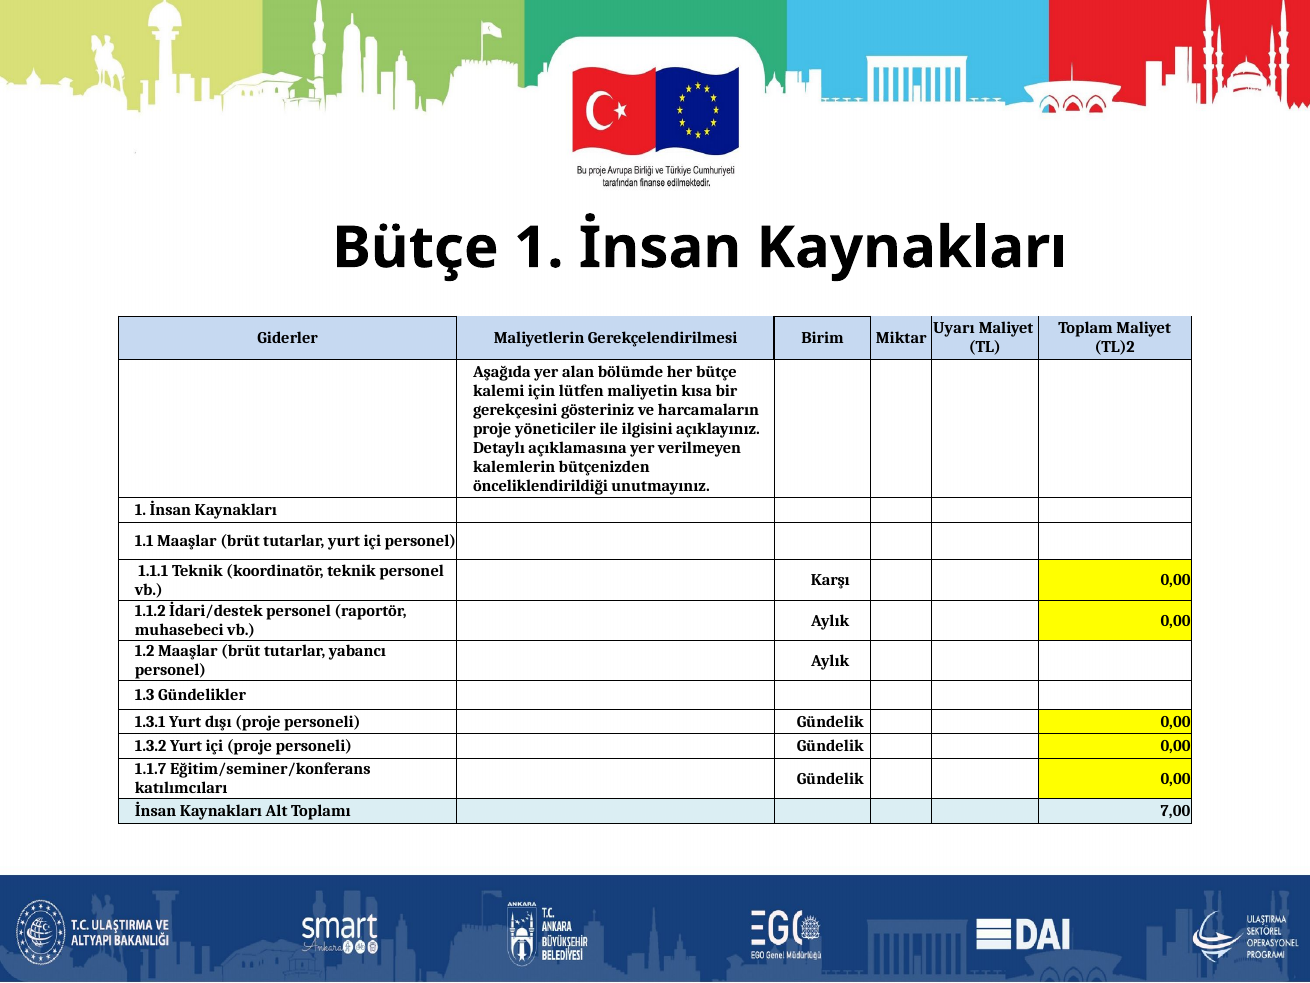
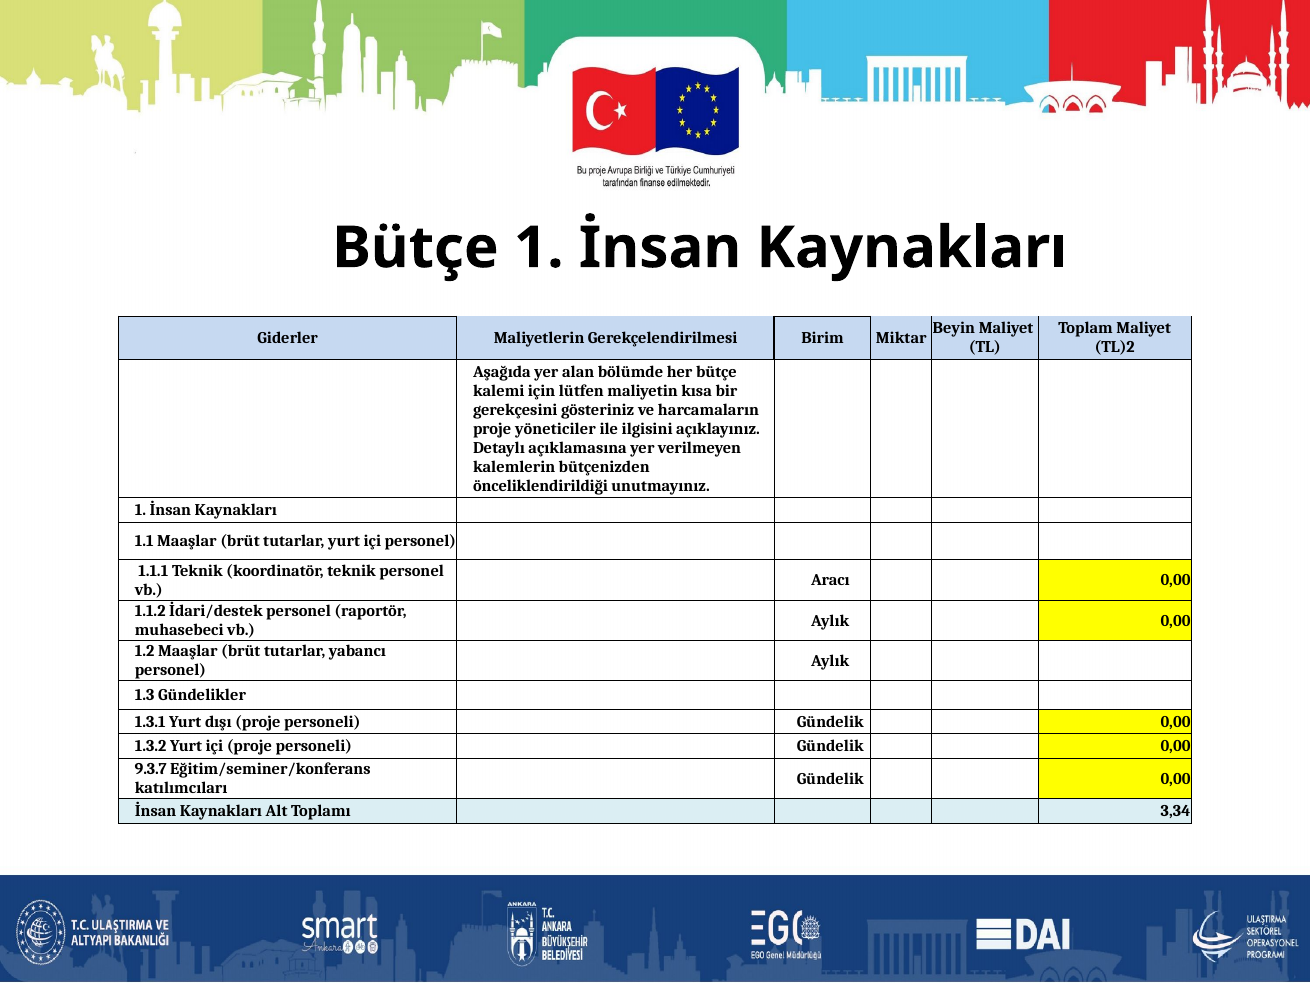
Uyarı: Uyarı -> Beyin (954, 328)
Karşı: Karşı -> Aracı (830, 580)
1.1.7: 1.1.7 -> 9.3.7 (151, 769)
7,00: 7,00 -> 3,34 (1176, 811)
